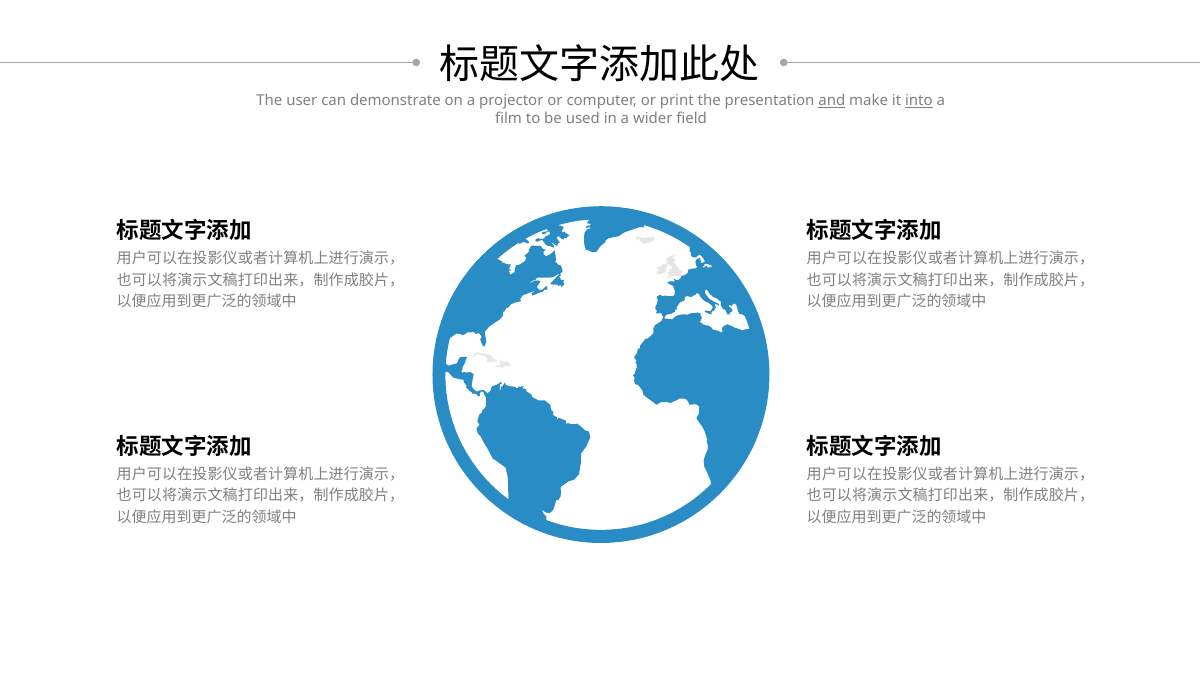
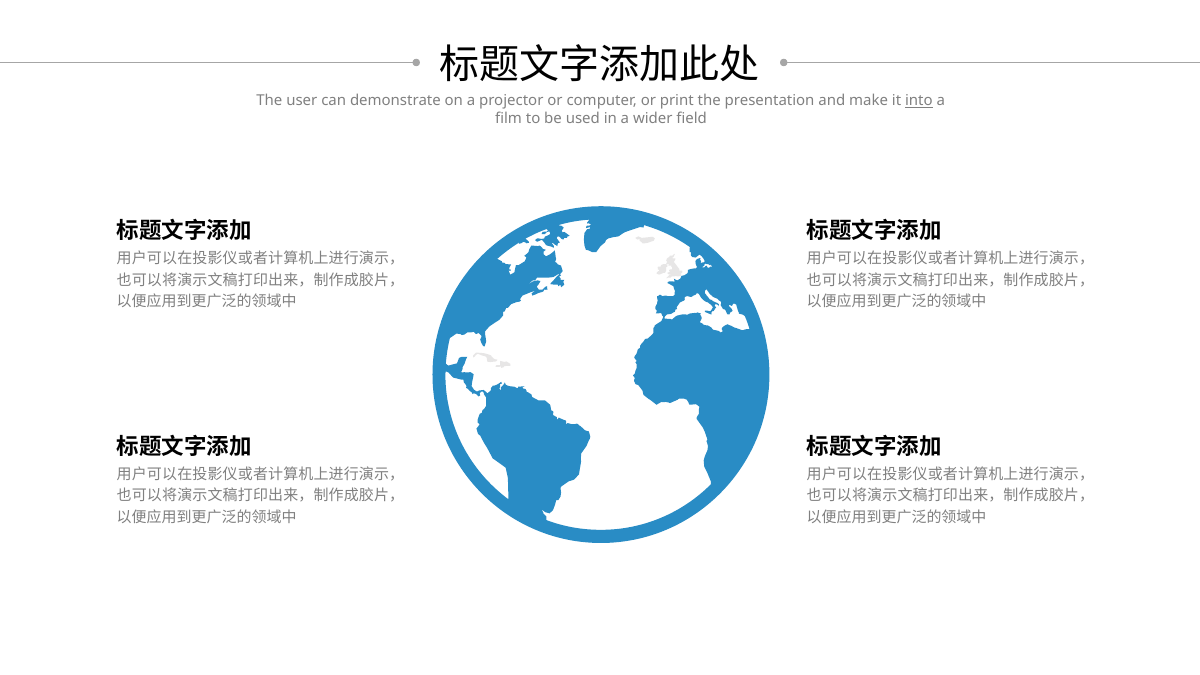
and underline: present -> none (832, 101)
